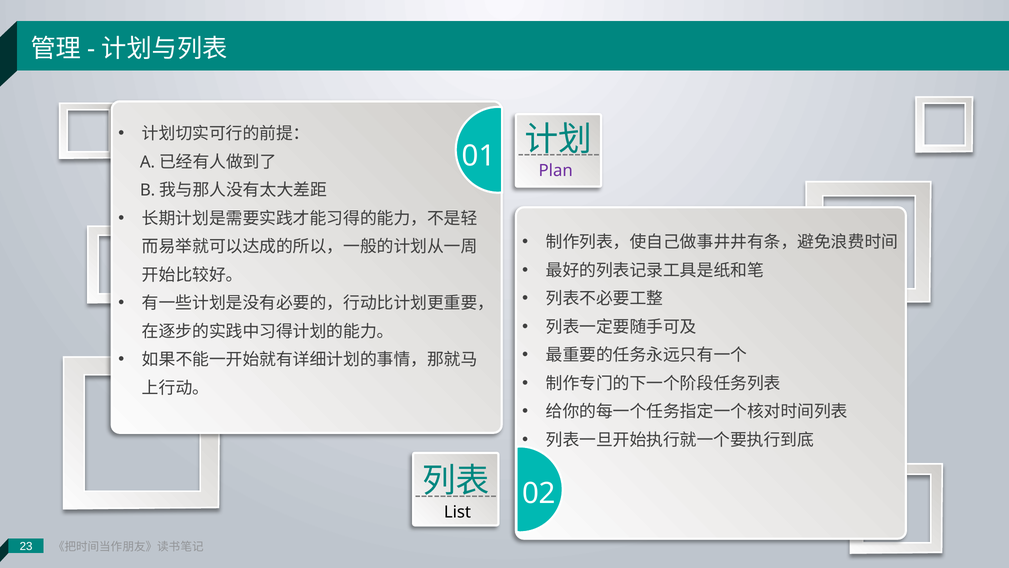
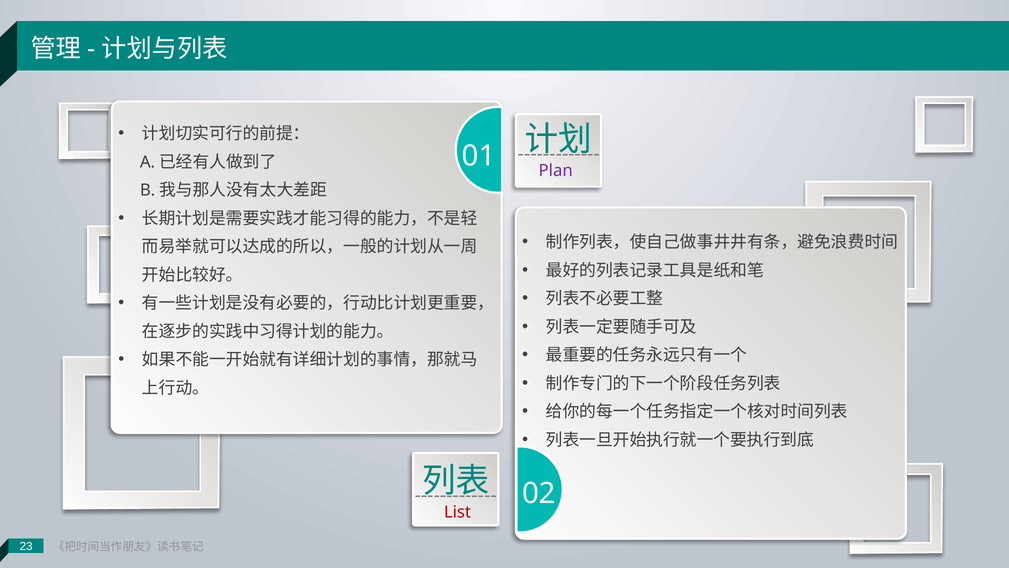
List colour: black -> red (457, 512)
